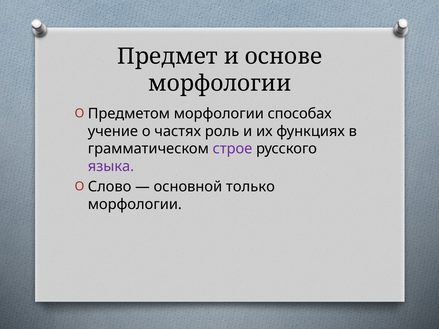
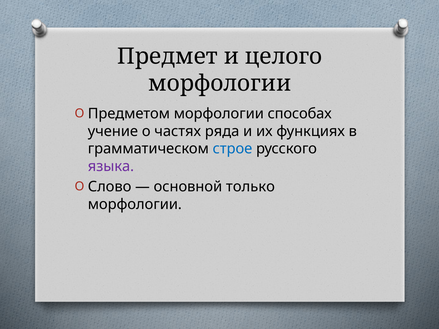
основе: основе -> целого (284, 57)
роль: роль -> ряда (222, 131)
строе colour: purple -> blue (232, 149)
